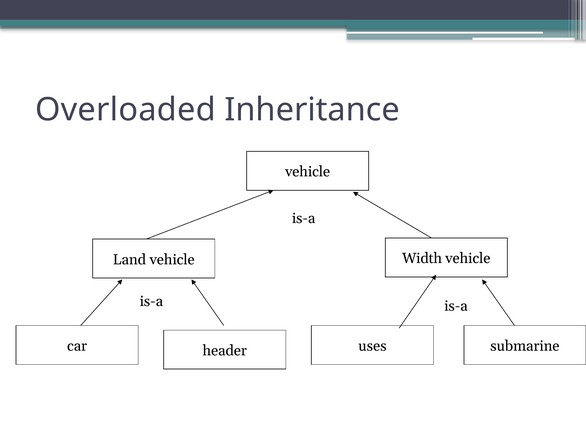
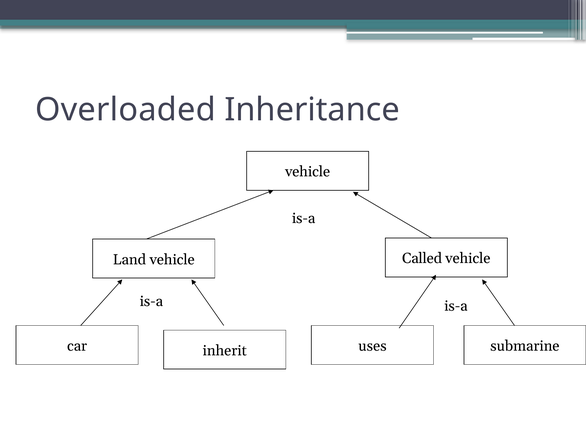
Width: Width -> Called (422, 259)
header: header -> inherit (225, 351)
